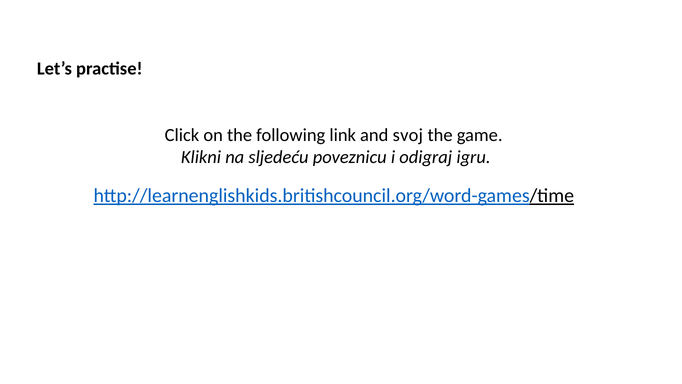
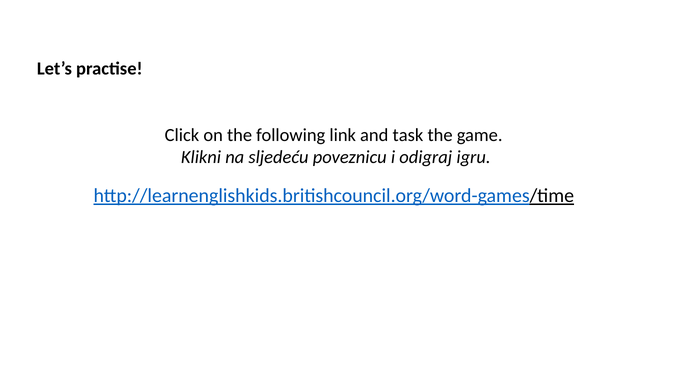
svoj: svoj -> task (408, 135)
